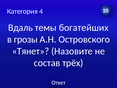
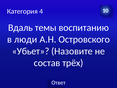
богатейших: богатейших -> воспитанию (84, 28)
грозы: грозы -> люди (26, 39)
Тянет: Тянет -> Убьет (31, 51)
